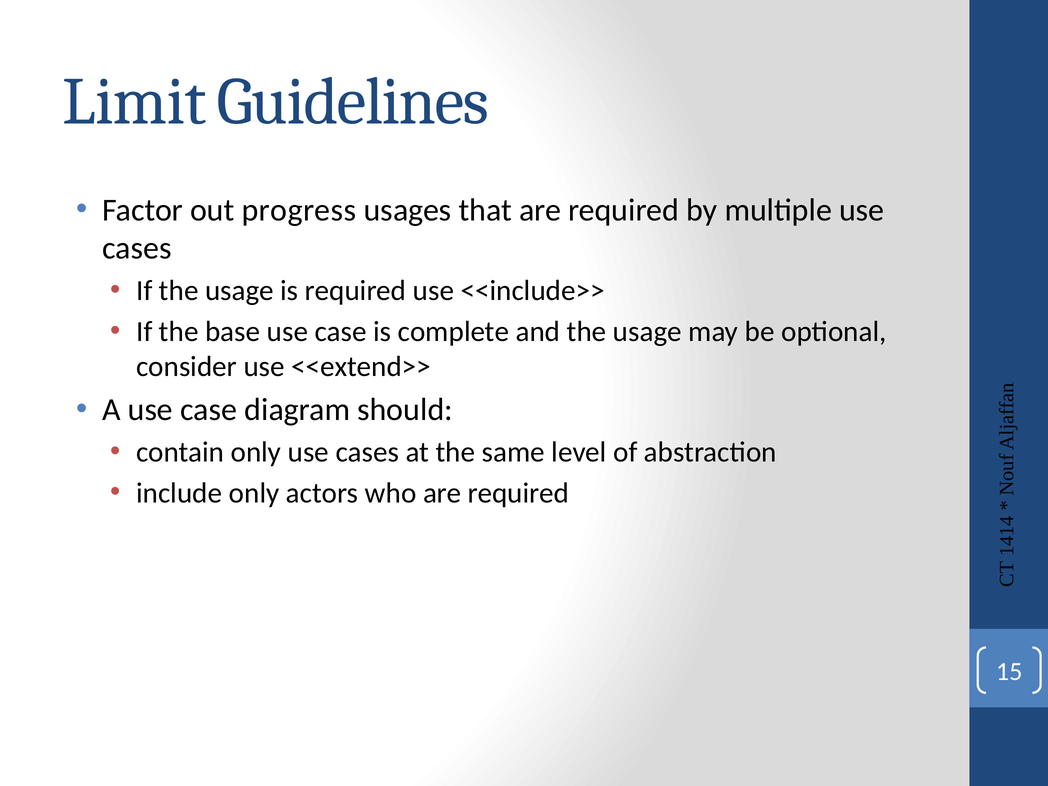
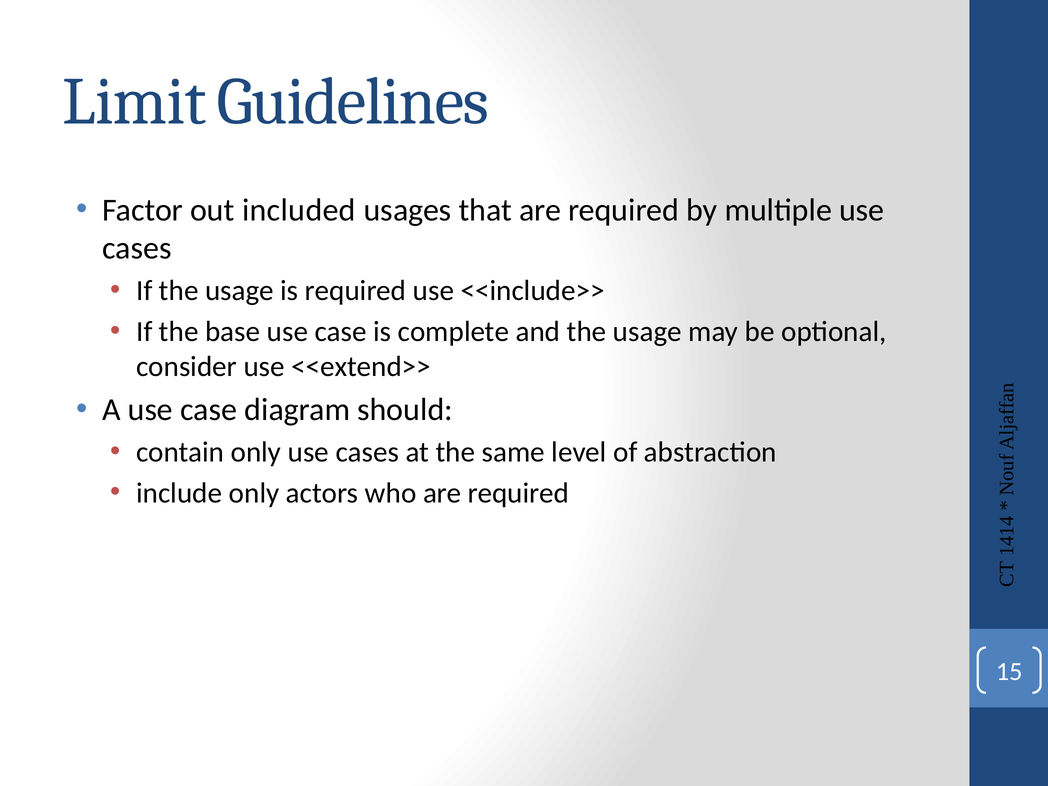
progress: progress -> included (299, 210)
